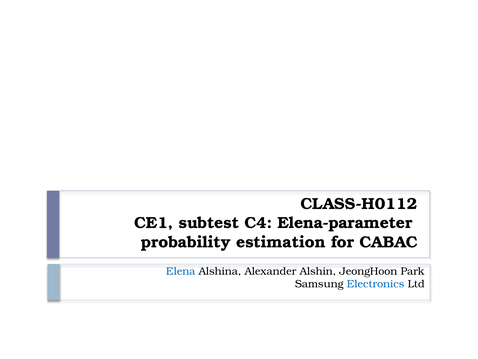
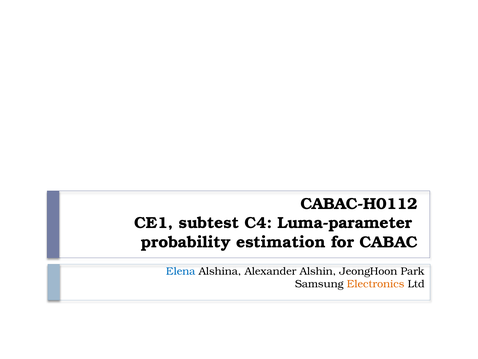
CLASS-H0112: CLASS-H0112 -> CABAC-H0112 (359, 204)
Elena-parameter: Elena-parameter -> Luma-parameter (345, 223)
Electronics colour: blue -> orange (376, 284)
